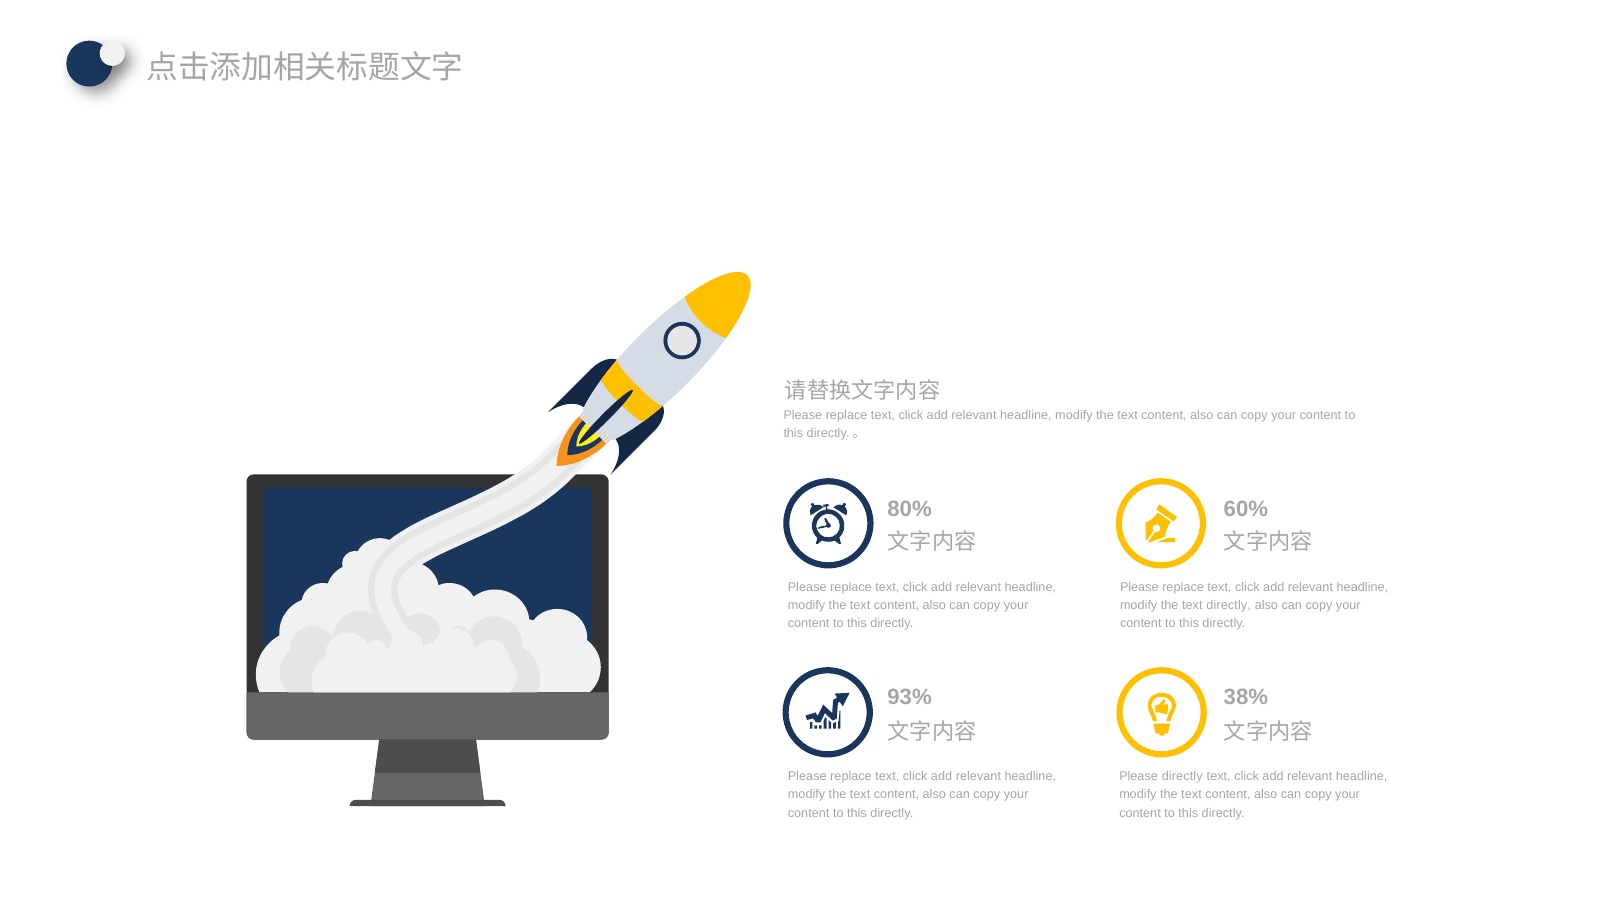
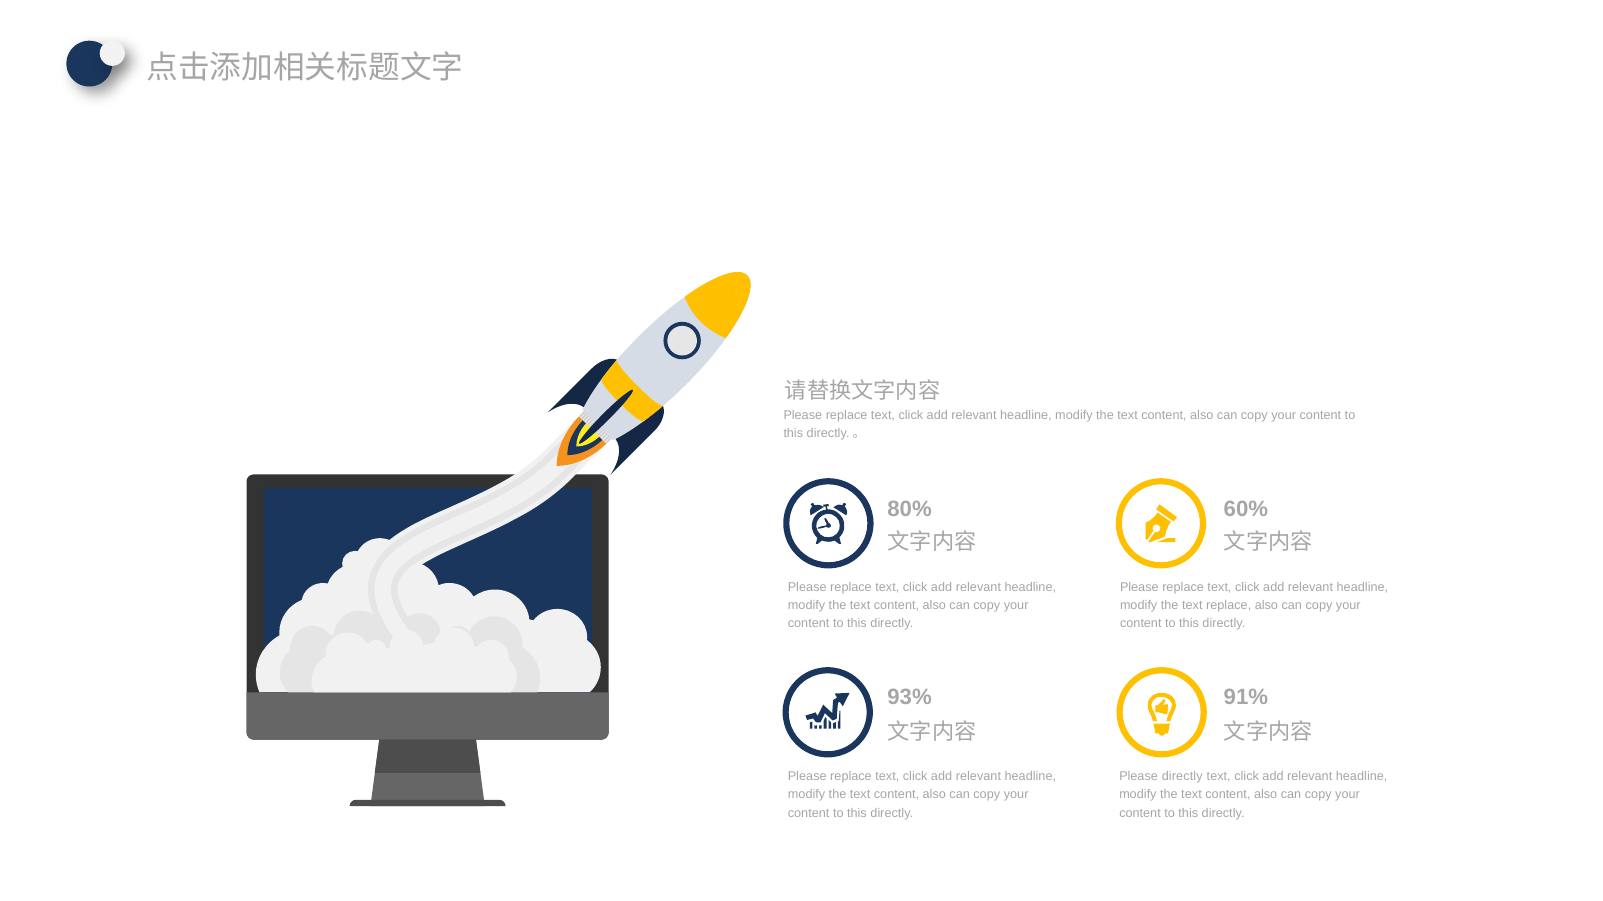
text directly: directly -> replace (1229, 605)
38%: 38% -> 91% (1246, 697)
